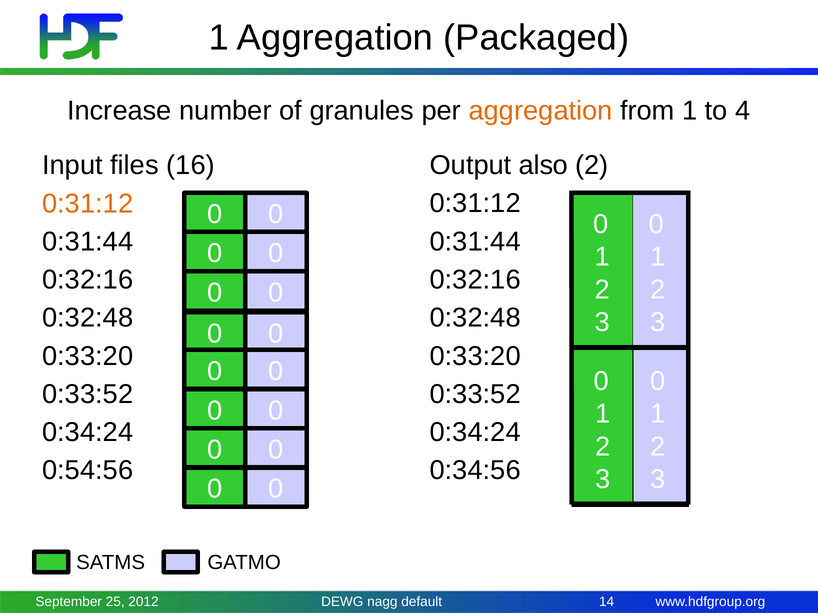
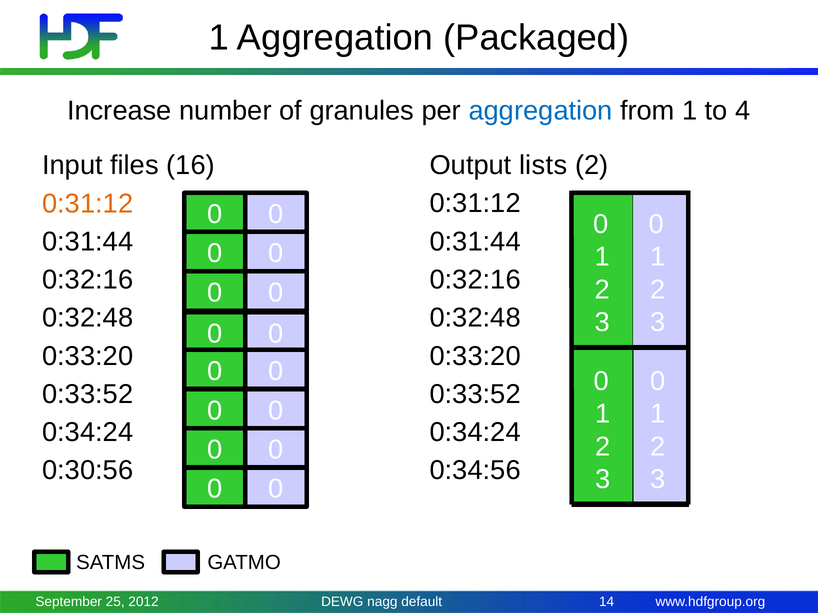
aggregation colour: orange -> blue (541, 111)
also: also -> lists (543, 165)
0:54:56: 0:54:56 -> 0:30:56 (88, 471)
